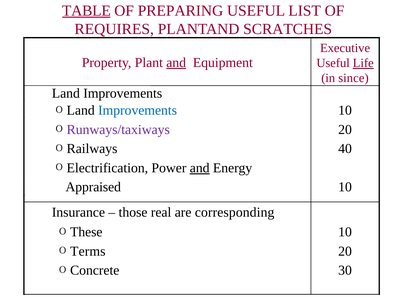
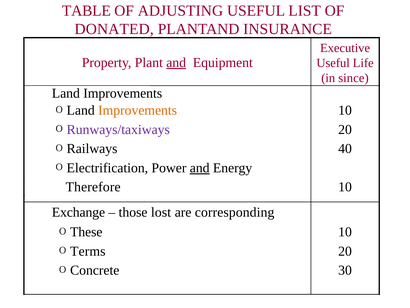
TABLE underline: present -> none (86, 11)
PREPARING: PREPARING -> ADJUSTING (180, 11)
REQUIRES: REQUIRES -> DONATED (114, 29)
SCRATCHES: SCRATCHES -> INSURANCE (288, 29)
Life underline: present -> none (363, 63)
Improvements colour: blue -> orange (138, 110)
Appraised: Appraised -> Therefore (93, 187)
Insurance: Insurance -> Exchange (78, 212)
real: real -> lost (161, 212)
